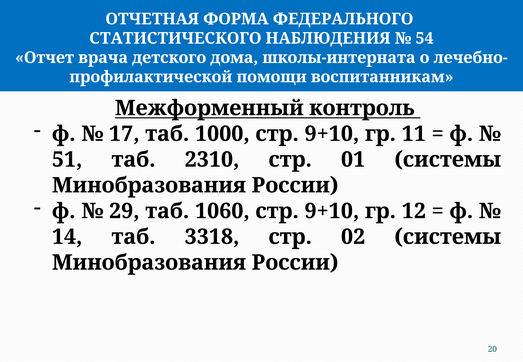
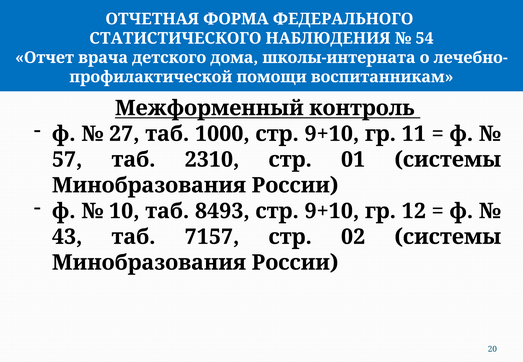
17: 17 -> 27 (124, 134)
51: 51 -> 57 (67, 160)
29: 29 -> 10 (124, 211)
1060: 1060 -> 8493 (222, 211)
14: 14 -> 43 (67, 237)
3318: 3318 -> 7157 (212, 237)
